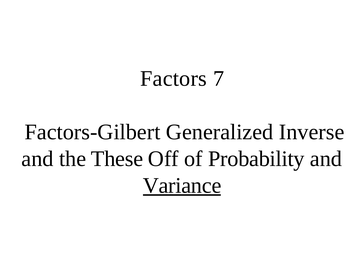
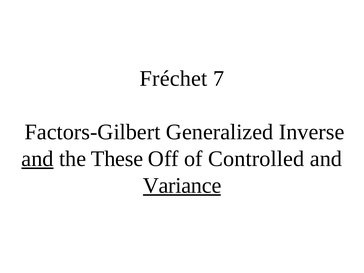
Factors: Factors -> Fréchet (174, 79)
and underline: none -> present (37, 159)
Probability: Probability -> Controlled (256, 159)
